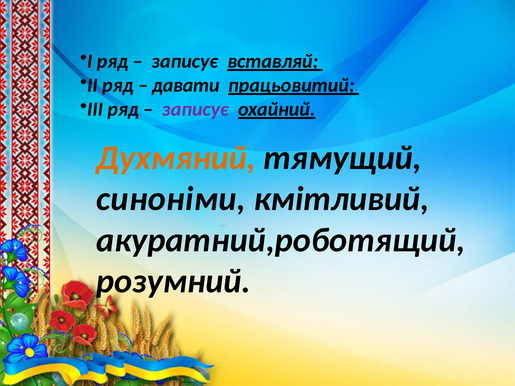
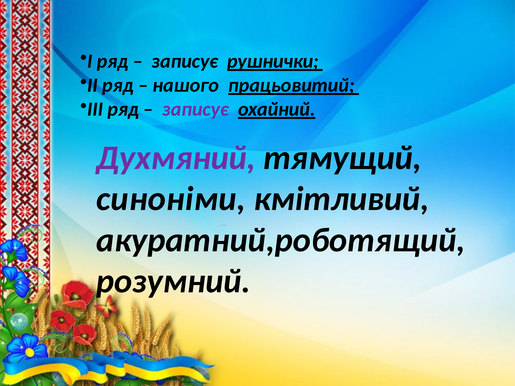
вставляй: вставляй -> рушнички (273, 61)
давати: давати -> нашого (186, 85)
Духмяний colour: orange -> purple (176, 158)
